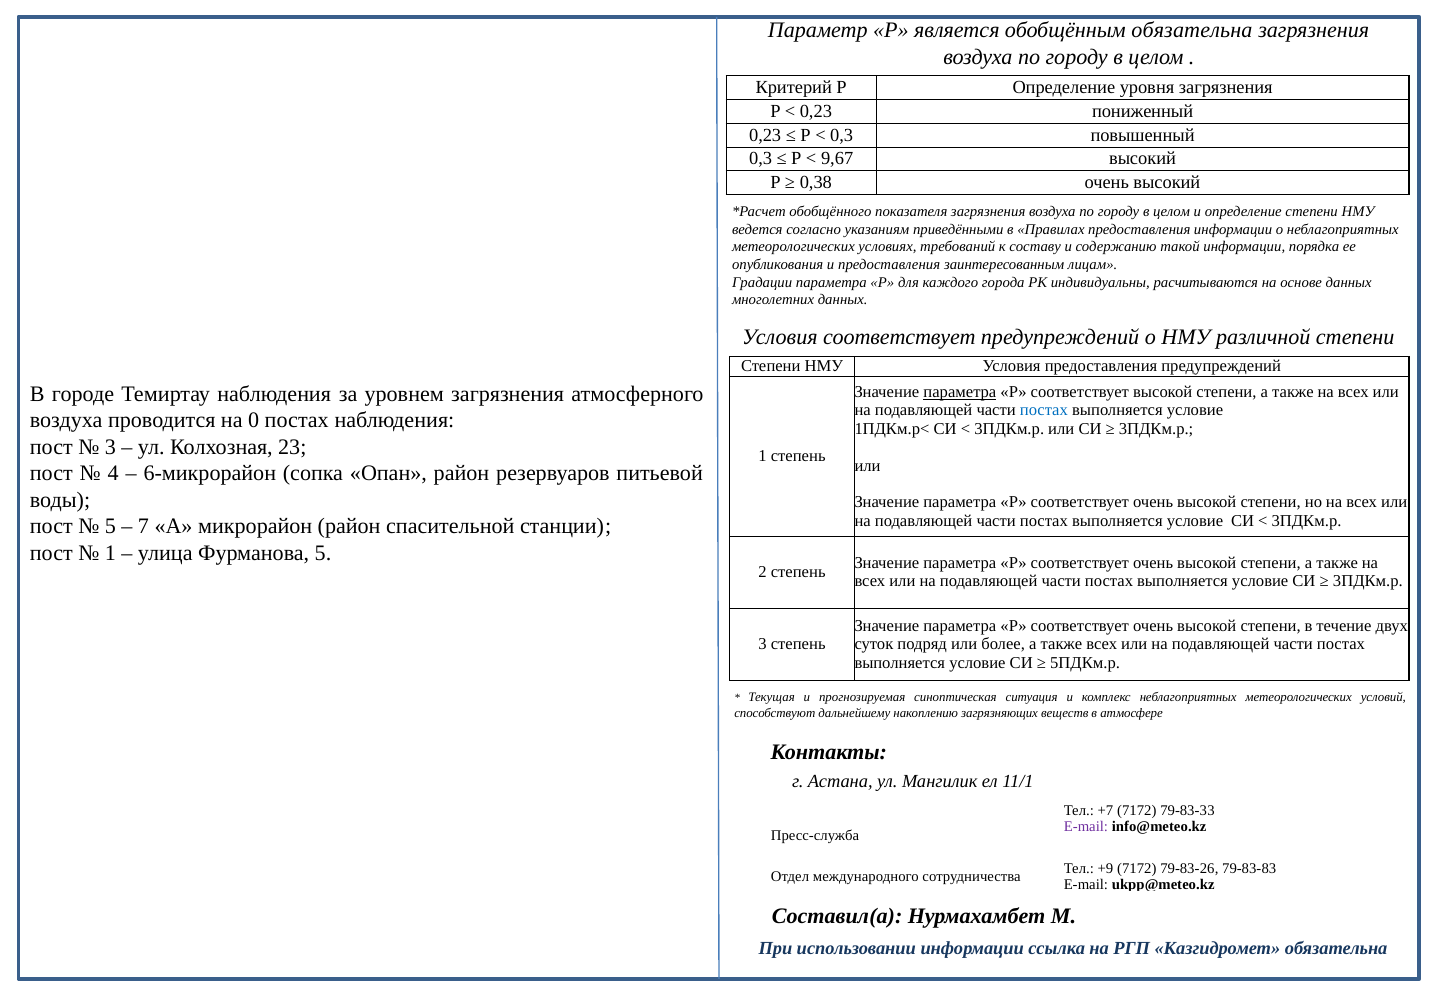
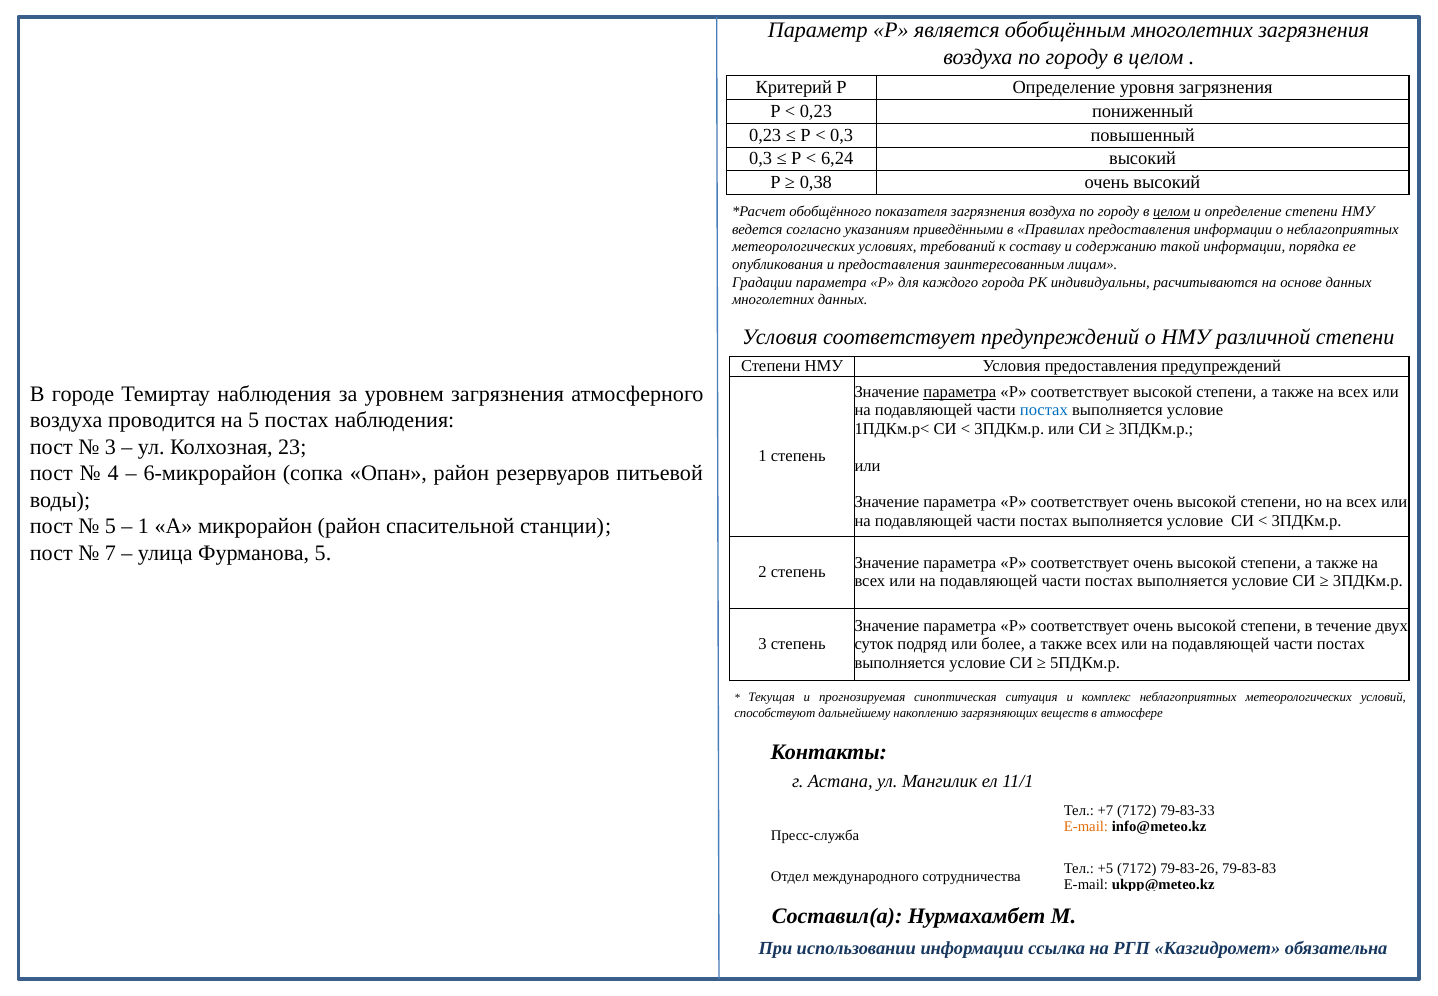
обобщённым обязательна: обязательна -> многолетних (1192, 30)
9,67: 9,67 -> 6,24 (837, 159)
целом underline: none -> present (1172, 212)
на 0: 0 -> 5 (254, 420)
7: 7 -> 1 (143, 526)
1: 1 -> 7 (110, 553)
E-mail colour: purple -> orange (1086, 827)
+9: +9 -> +5 (1105, 868)
